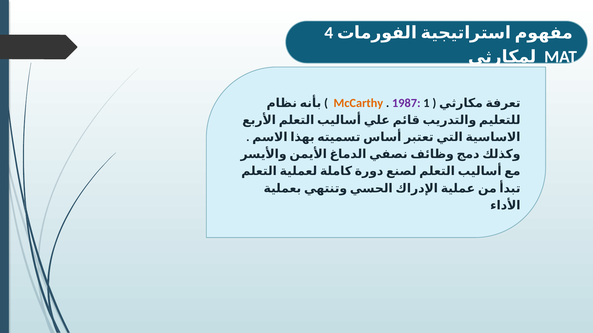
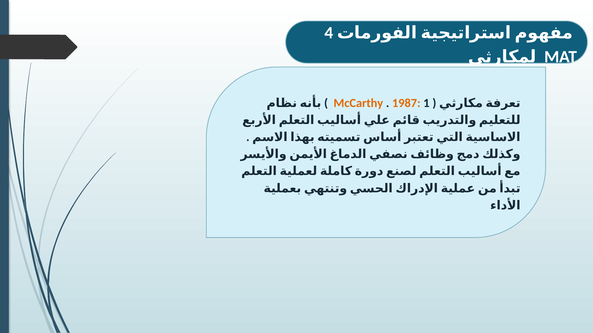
1987 colour: purple -> orange (406, 103)
